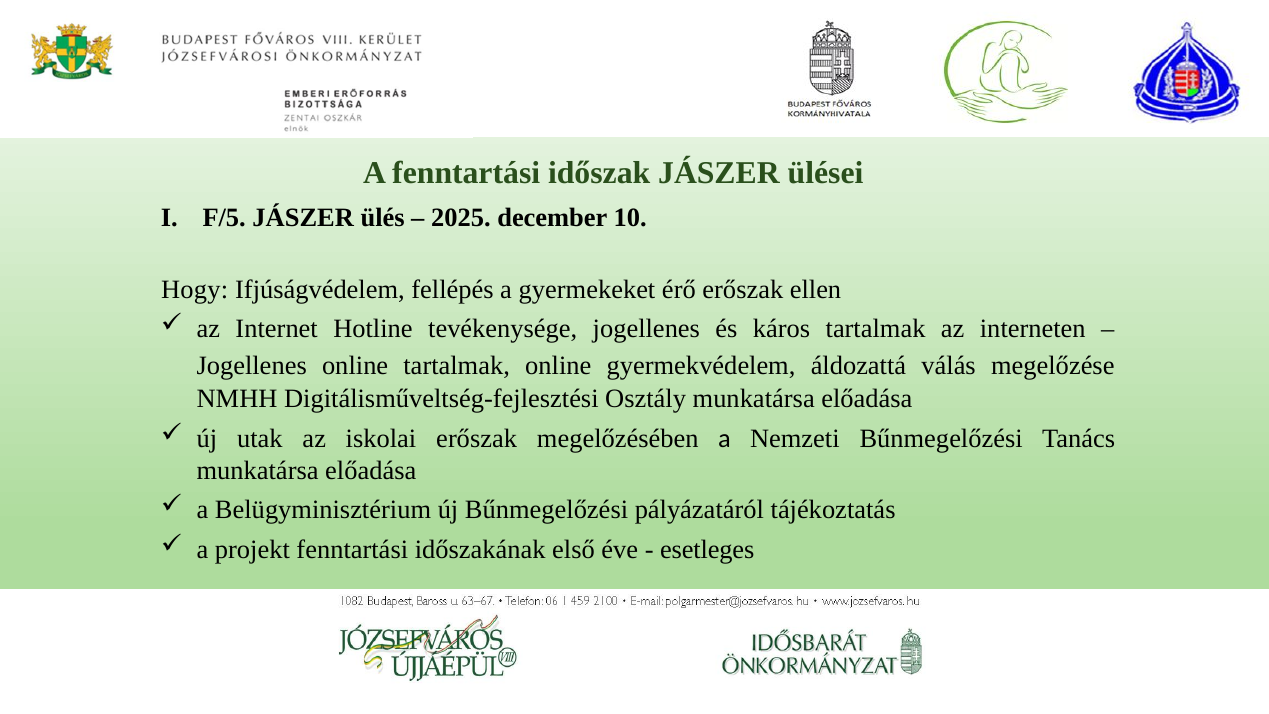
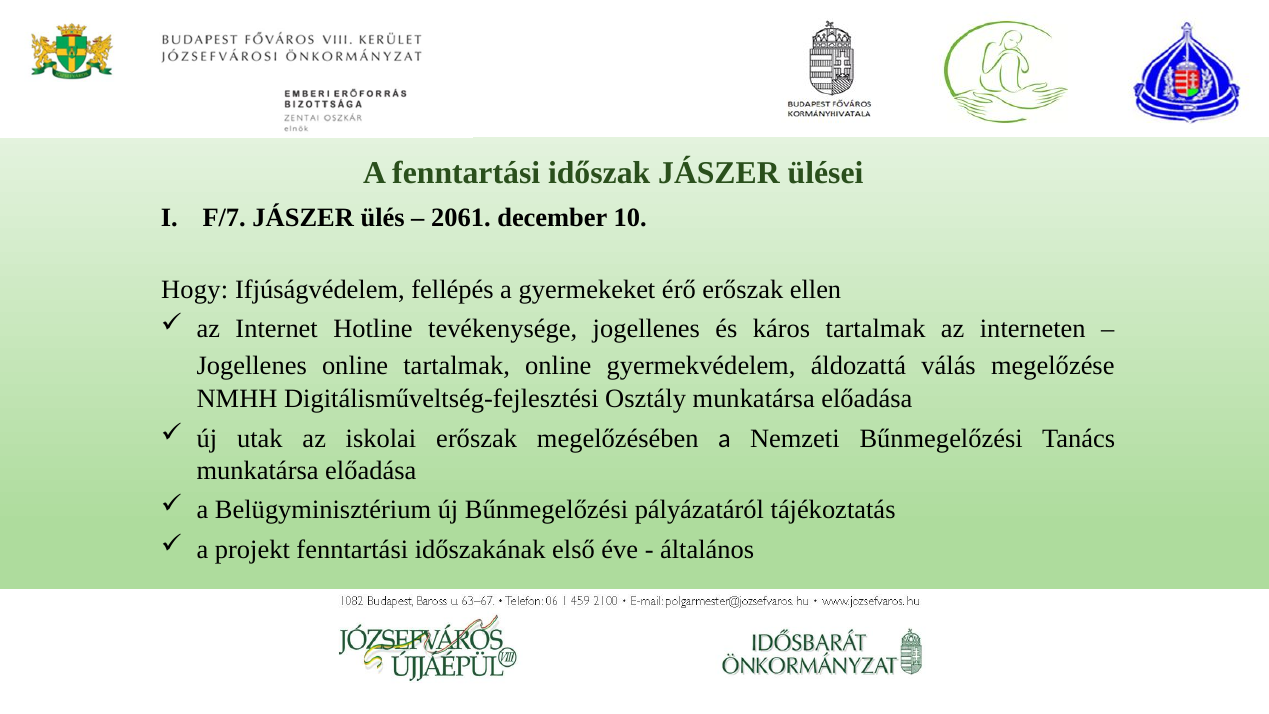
F/5: F/5 -> F/7 (224, 218)
2025: 2025 -> 2061 (461, 218)
esetleges: esetleges -> általános (707, 550)
